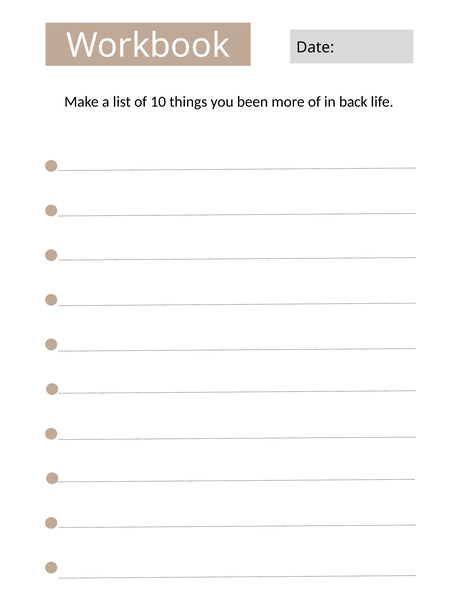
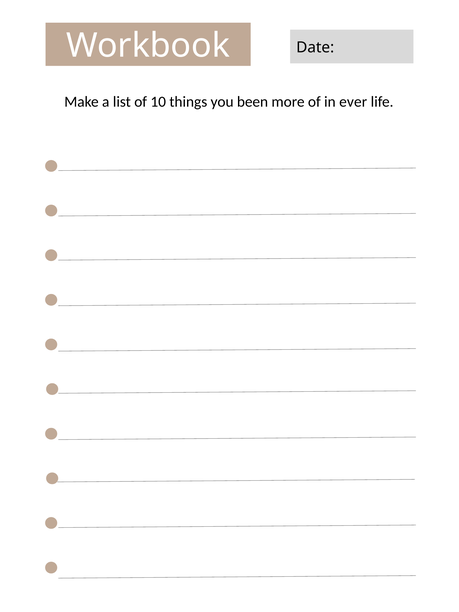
back: back -> ever (353, 102)
